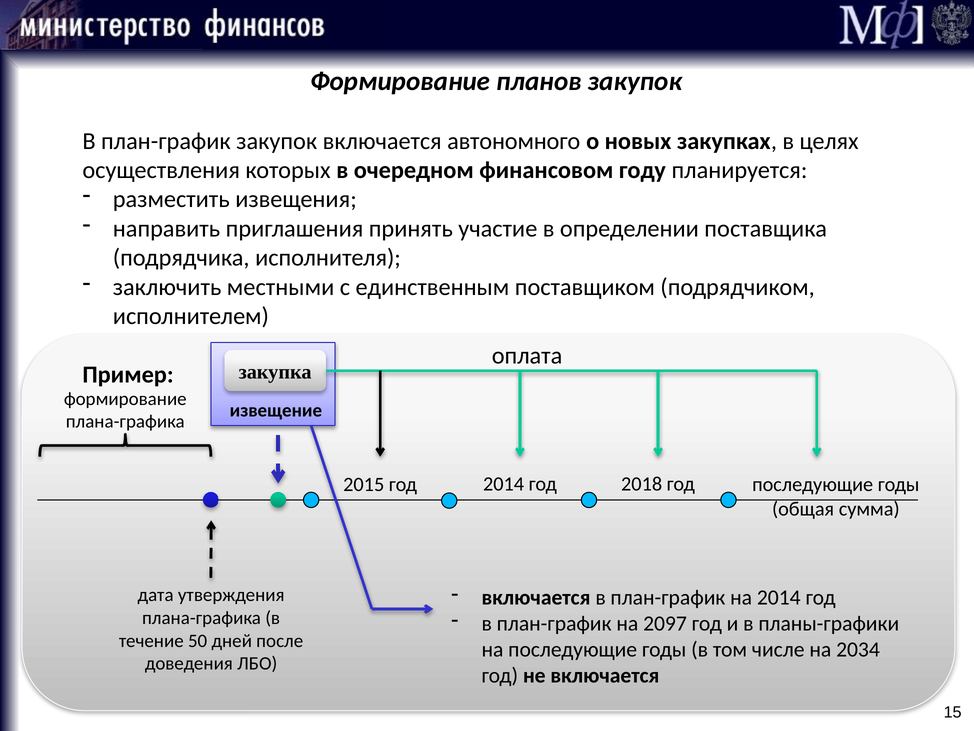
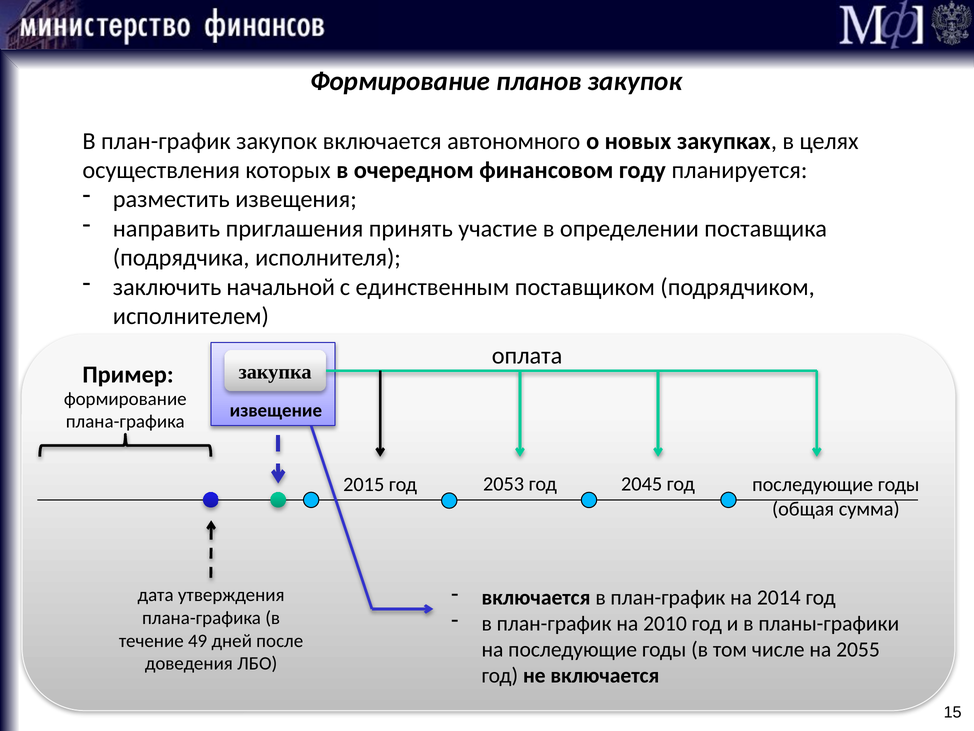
местными: местными -> начальной (281, 287)
год 2014: 2014 -> 2053 (504, 484)
2018: 2018 -> 2045 (642, 484)
2097: 2097 -> 2010 (665, 623)
50: 50 -> 49 (198, 640)
2034: 2034 -> 2055 (858, 649)
